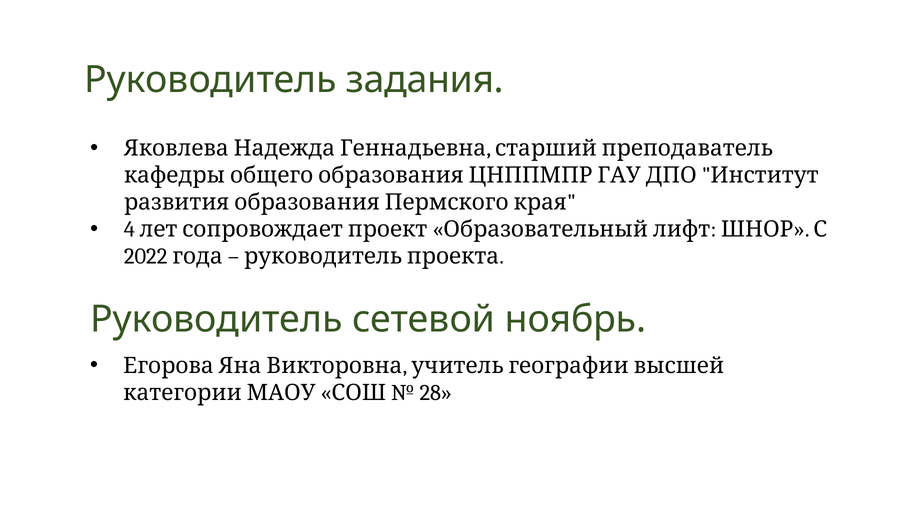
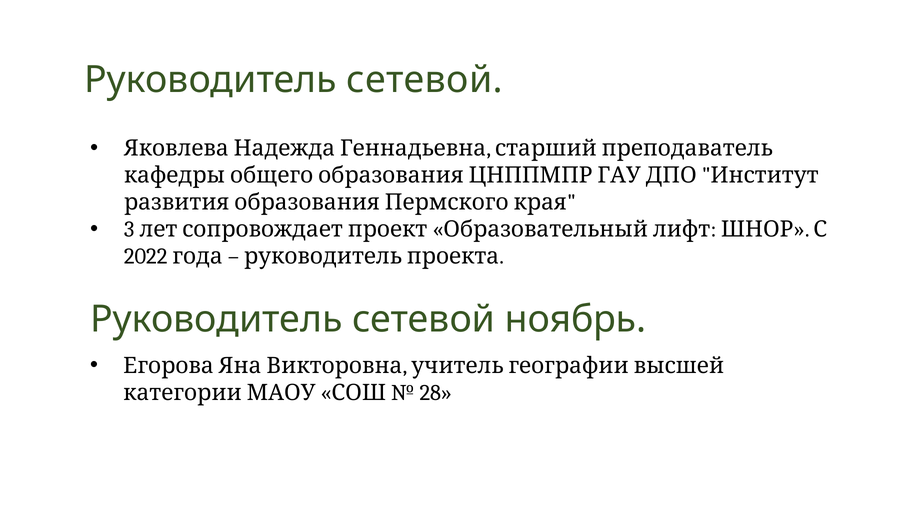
задания: задания -> сетевой (425, 80)
4: 4 -> 3 (129, 229)
